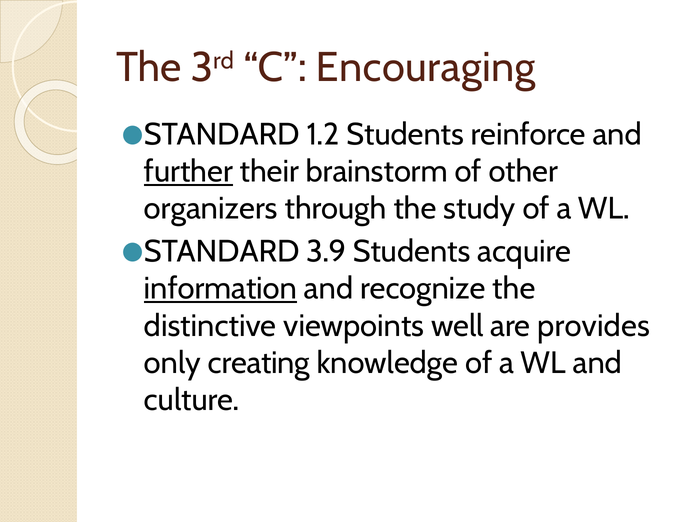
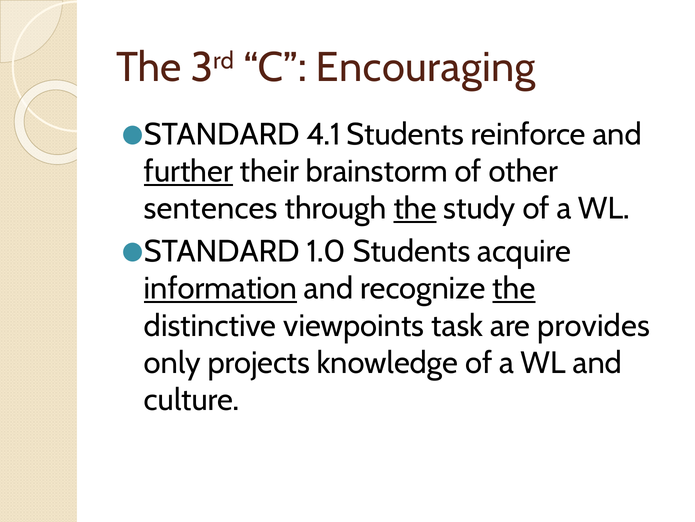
1.2: 1.2 -> 4.1 (323, 134)
organizers: organizers -> sentences (211, 208)
the underline: none -> present (415, 208)
3.9: 3.9 -> 1.0 (326, 251)
the underline: none -> present (514, 288)
well: well -> task (457, 325)
creating: creating -> projects (259, 362)
